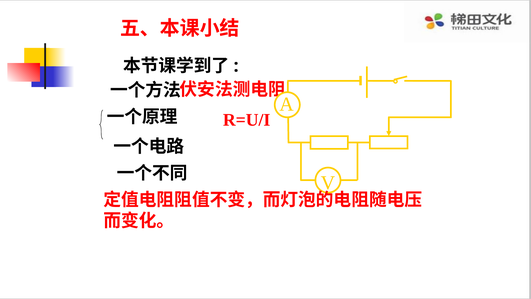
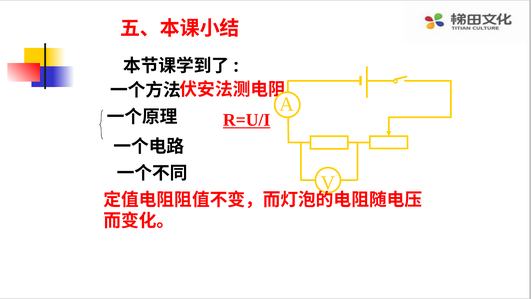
R=U/I underline: none -> present (247, 120)
